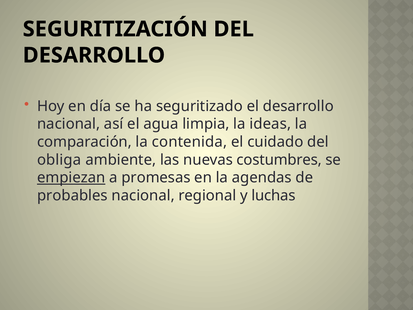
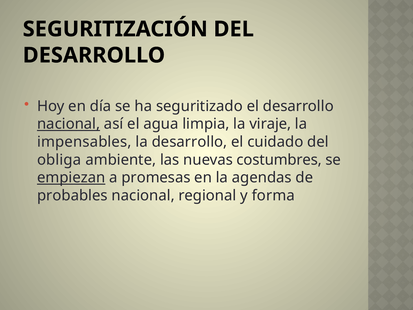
nacional underline: none -> present (69, 124)
ideas: ideas -> viraje (270, 124)
comparación: comparación -> impensables (84, 142)
la contenida: contenida -> desarrollo (190, 142)
luchas: luchas -> forma (273, 195)
